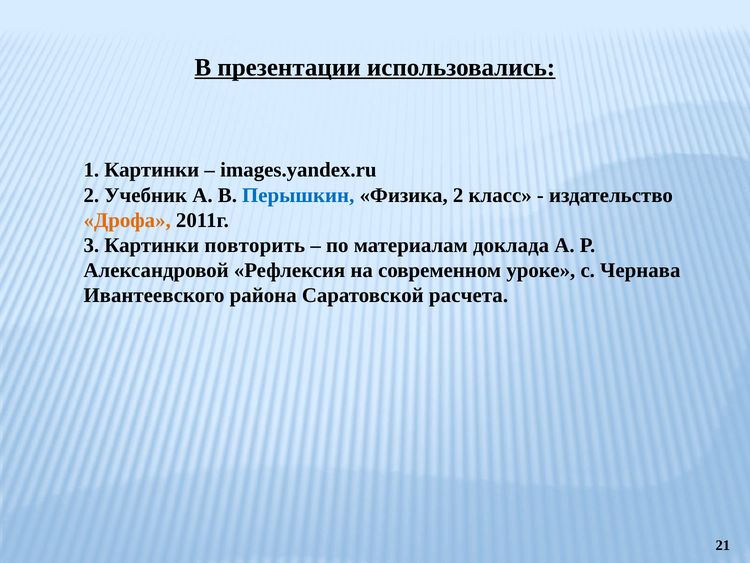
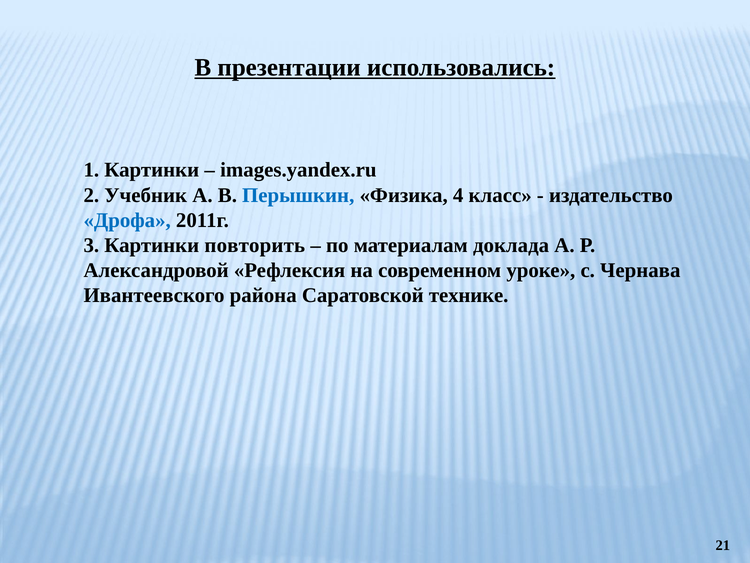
Физика 2: 2 -> 4 (458, 195)
Дрофа colour: orange -> blue (127, 220)
расчета: расчета -> технике (469, 295)
